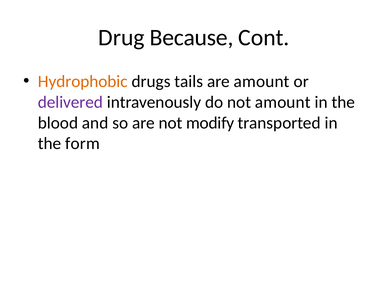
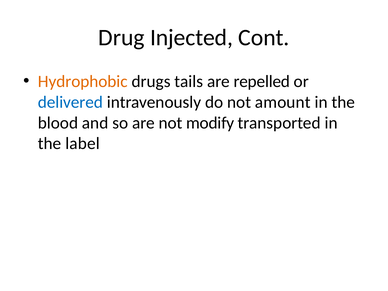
Because: Because -> Injected (191, 38)
are amount: amount -> repelled (262, 81)
delivered colour: purple -> blue (70, 102)
form: form -> label (83, 144)
